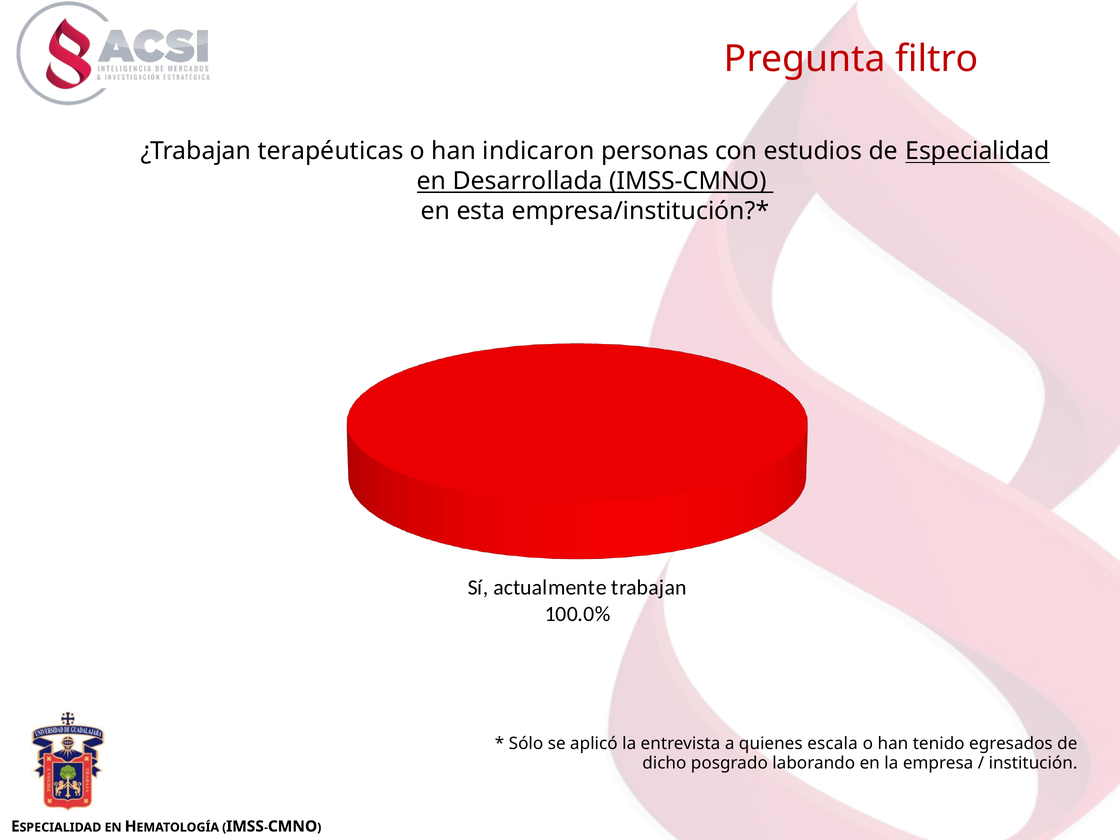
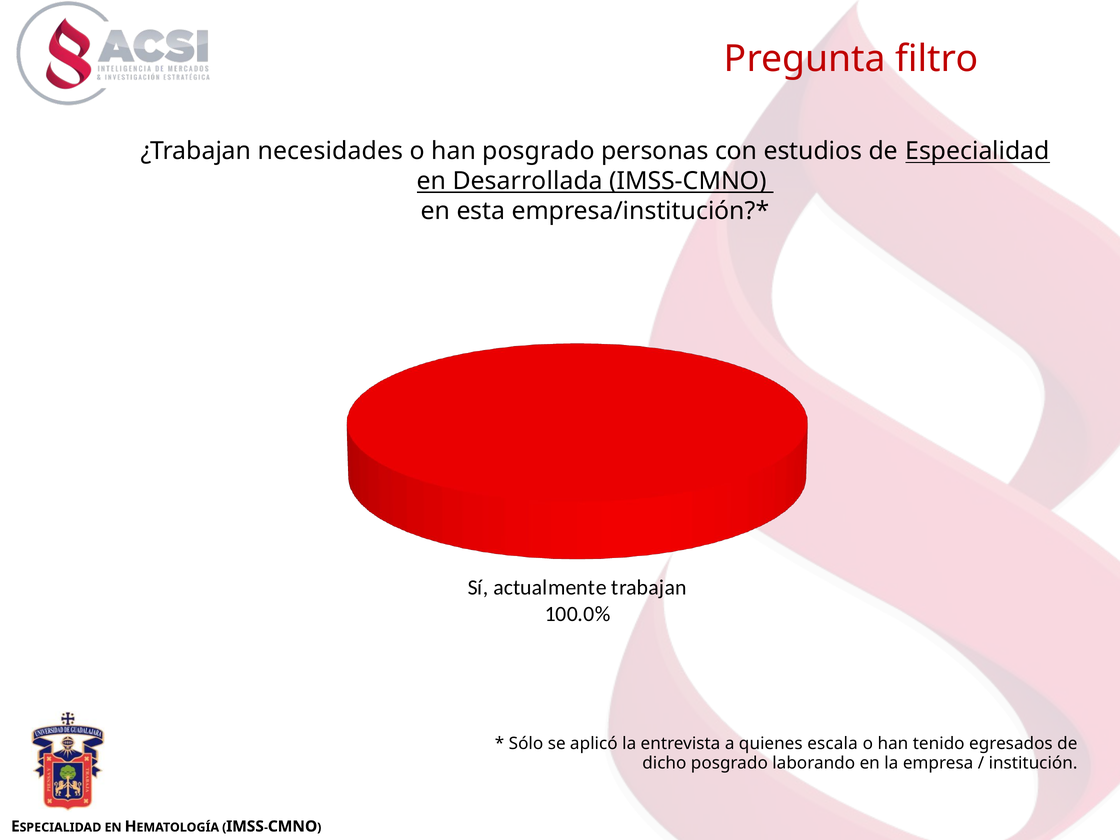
terapéuticas: terapéuticas -> necesidades (330, 151)
han indicaron: indicaron -> posgrado (539, 151)
